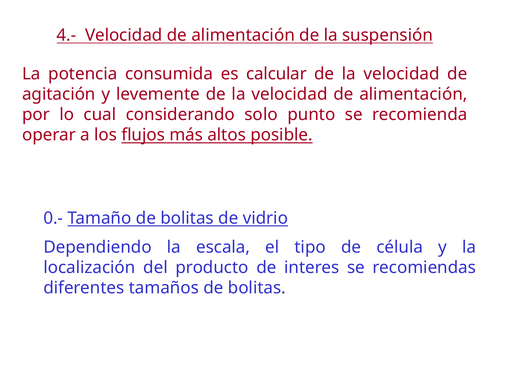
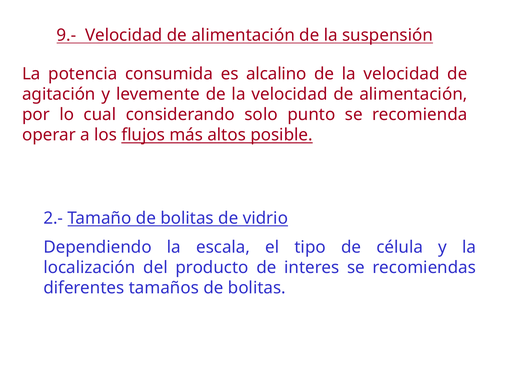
4.-: 4.- -> 9.- (66, 35)
calcular: calcular -> alcalino (276, 74)
0.-: 0.- -> 2.- (53, 218)
